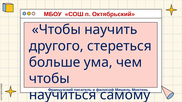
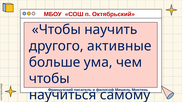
стереться: стереться -> активные (119, 46)
